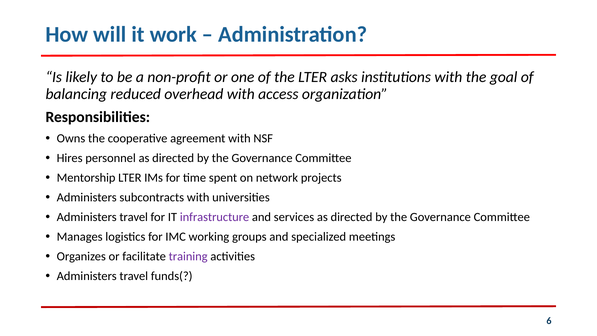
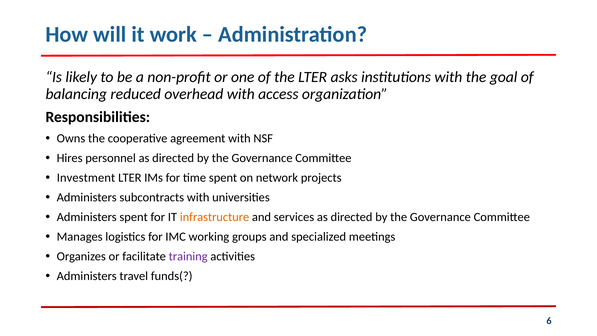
Mentorship: Mentorship -> Investment (86, 178)
travel: travel -> spent (134, 217)
infrastructure colour: purple -> orange (215, 217)
